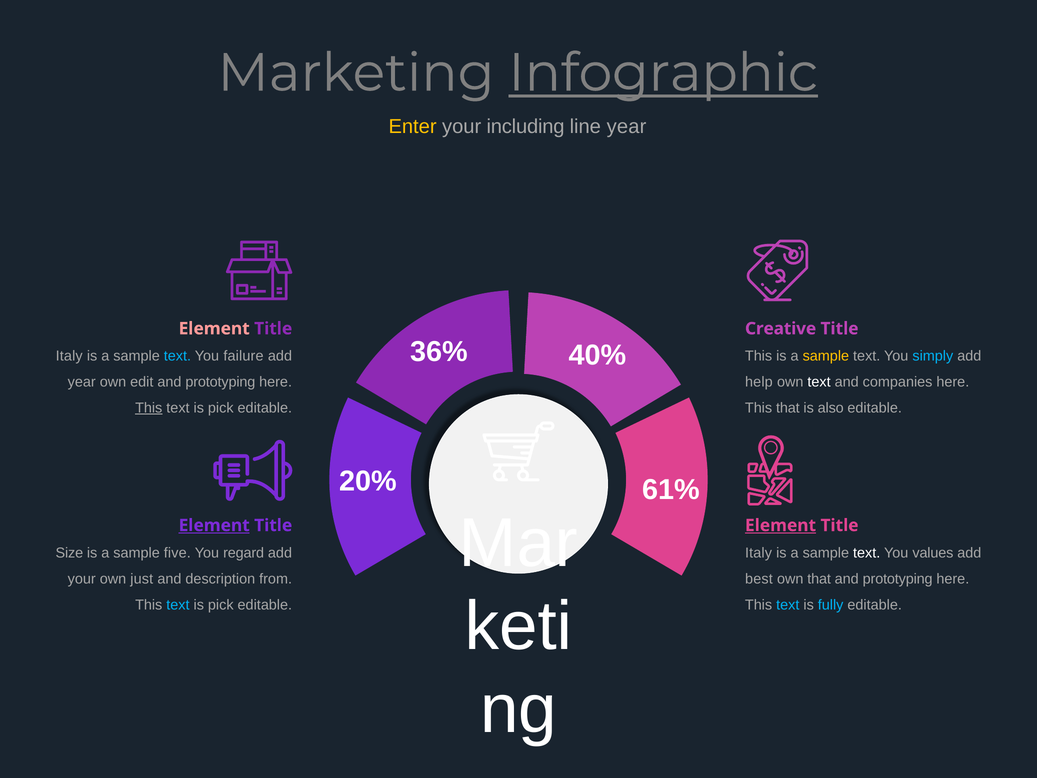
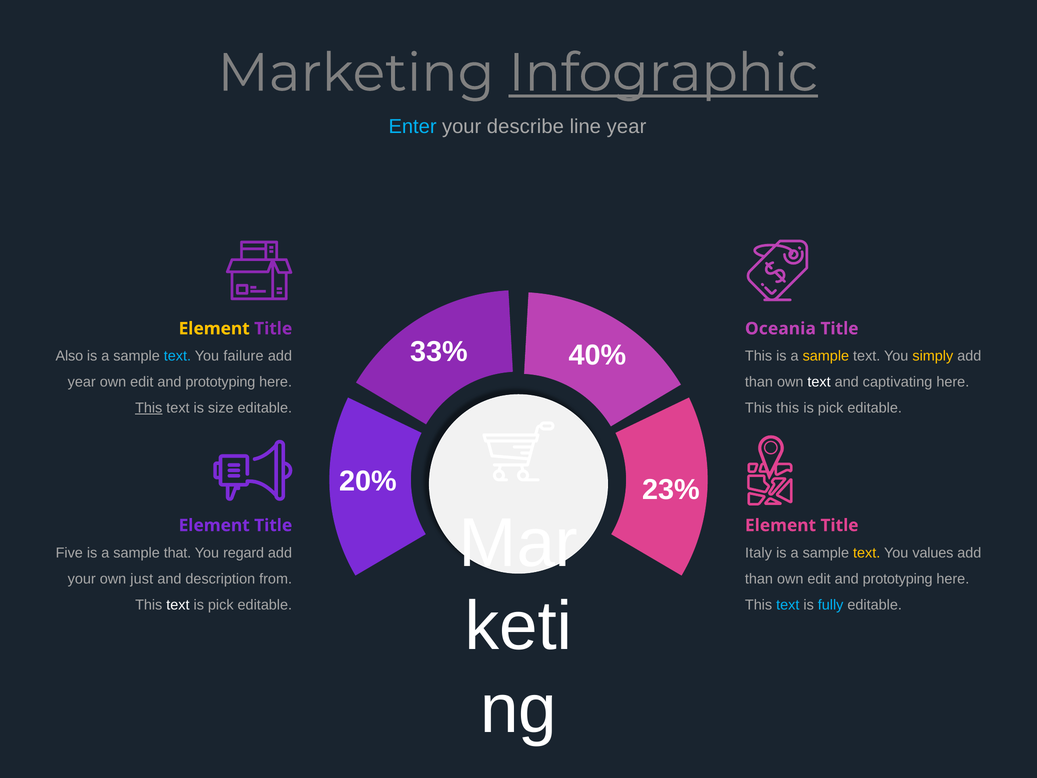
Enter colour: yellow -> light blue (413, 127)
including: including -> describe (525, 127)
Element colour: pink -> yellow (214, 329)
Creative: Creative -> Oceania (780, 329)
36%: 36% -> 33% (439, 351)
Italy: Italy -> Also (69, 356)
simply colour: light blue -> yellow (933, 356)
help: help -> than (759, 382)
companies: companies -> captivating (898, 382)
pick: pick -> size (221, 408)
This that: that -> this (788, 408)
also: also -> pick (831, 408)
61%: 61% -> 23% (671, 490)
Element underline: present -> none (214, 525)
Element underline: present -> none (780, 525)
Size: Size -> Five (69, 553)
five: five -> that (177, 553)
text colour: white -> yellow (867, 553)
best: best -> than (759, 579)
that: that -> edit (819, 579)
text colour: light blue -> white (178, 605)
